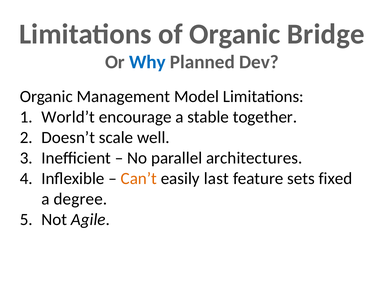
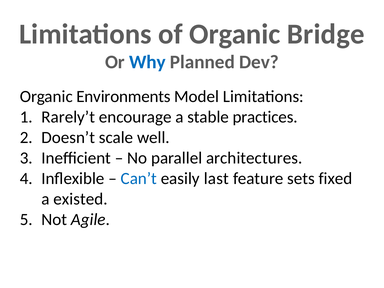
Management: Management -> Environments (123, 97)
World’t: World’t -> Rarely’t (68, 117)
together: together -> practices (265, 117)
Can’t colour: orange -> blue (139, 178)
degree: degree -> existed (81, 199)
